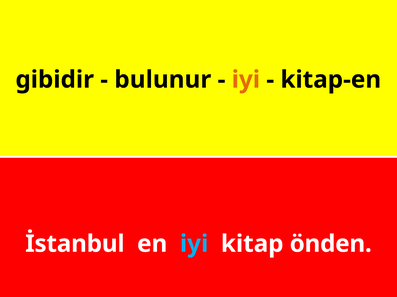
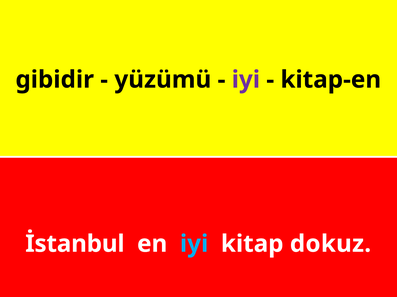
bulunur: bulunur -> yüzümü (163, 80)
iyi colour: orange -> purple (246, 80)
önden: önden -> dokuz (330, 244)
